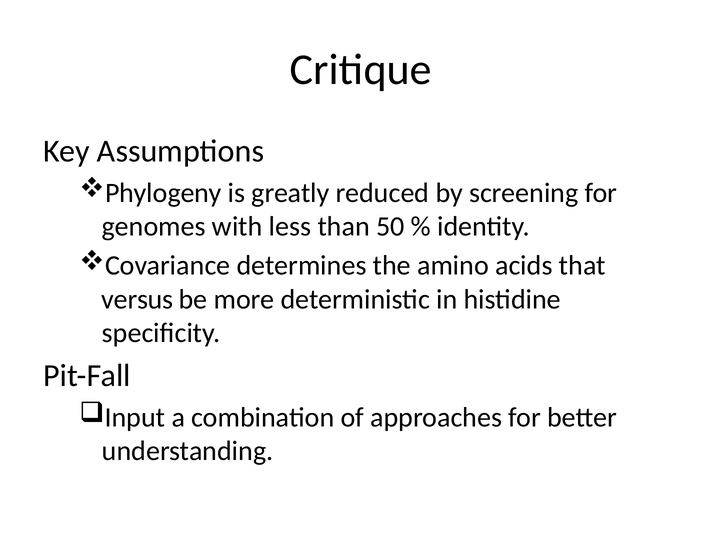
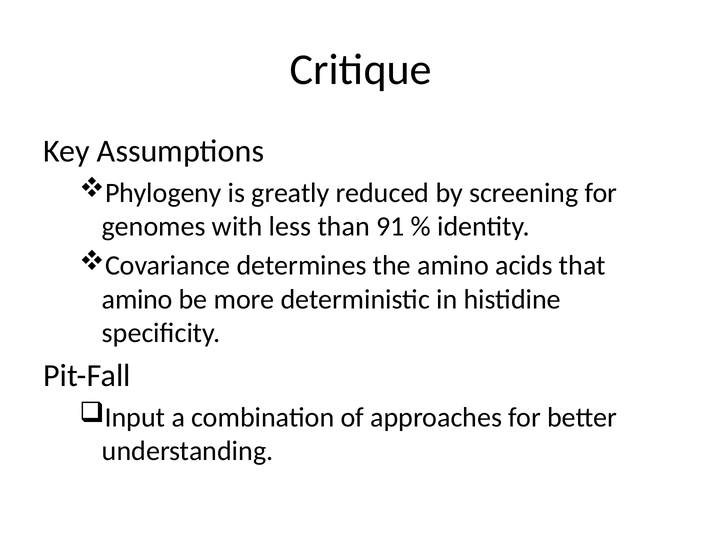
50: 50 -> 91 (390, 227)
versus: versus -> amino (137, 300)
